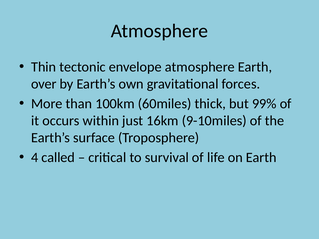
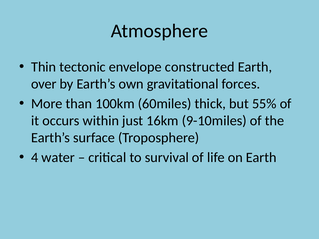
envelope atmosphere: atmosphere -> constructed (200, 67)
99%: 99% -> 55% (264, 104)
called: called -> water (58, 158)
